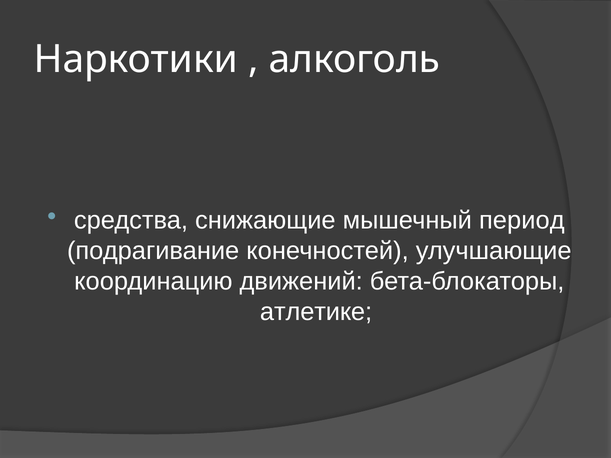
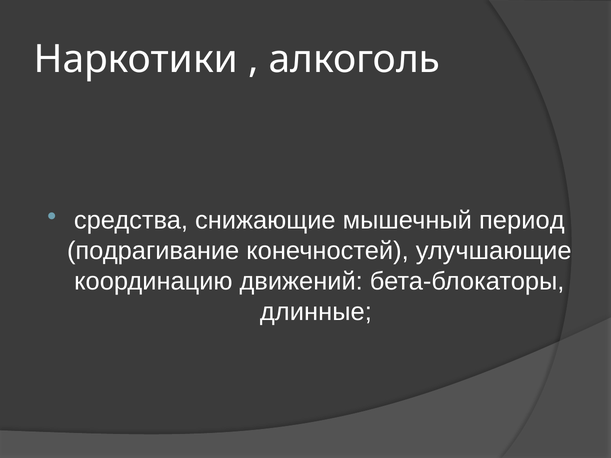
атлетике: атлетике -> длинные (316, 312)
